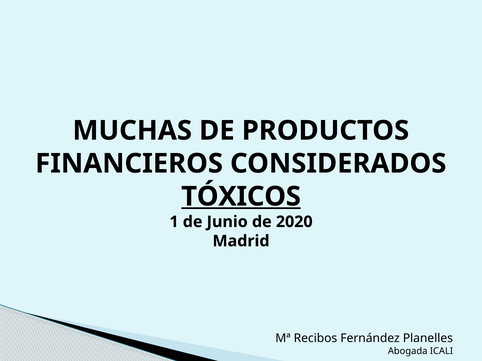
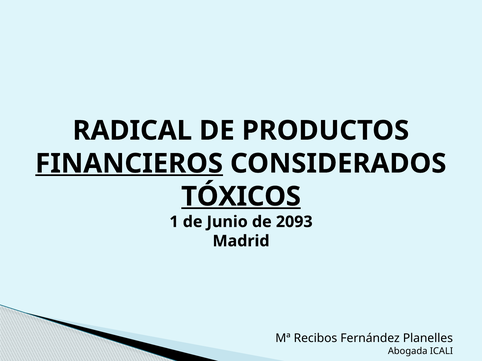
MUCHAS: MUCHAS -> RADICAL (132, 131)
FINANCIEROS underline: none -> present (129, 164)
2020: 2020 -> 2093 (294, 222)
